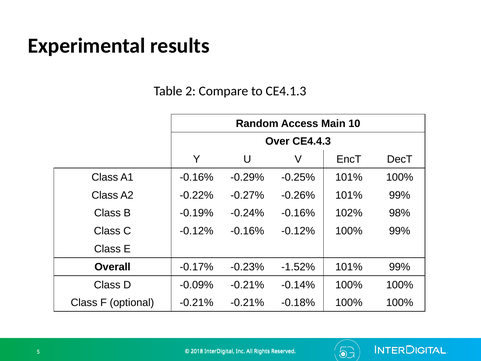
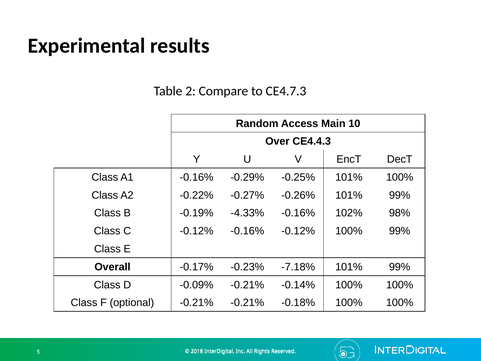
CE4.1.3: CE4.1.3 -> CE4.7.3 (286, 91)
-0.24%: -0.24% -> -4.33% (247, 213)
-1.52%: -1.52% -> -7.18% (298, 267)
